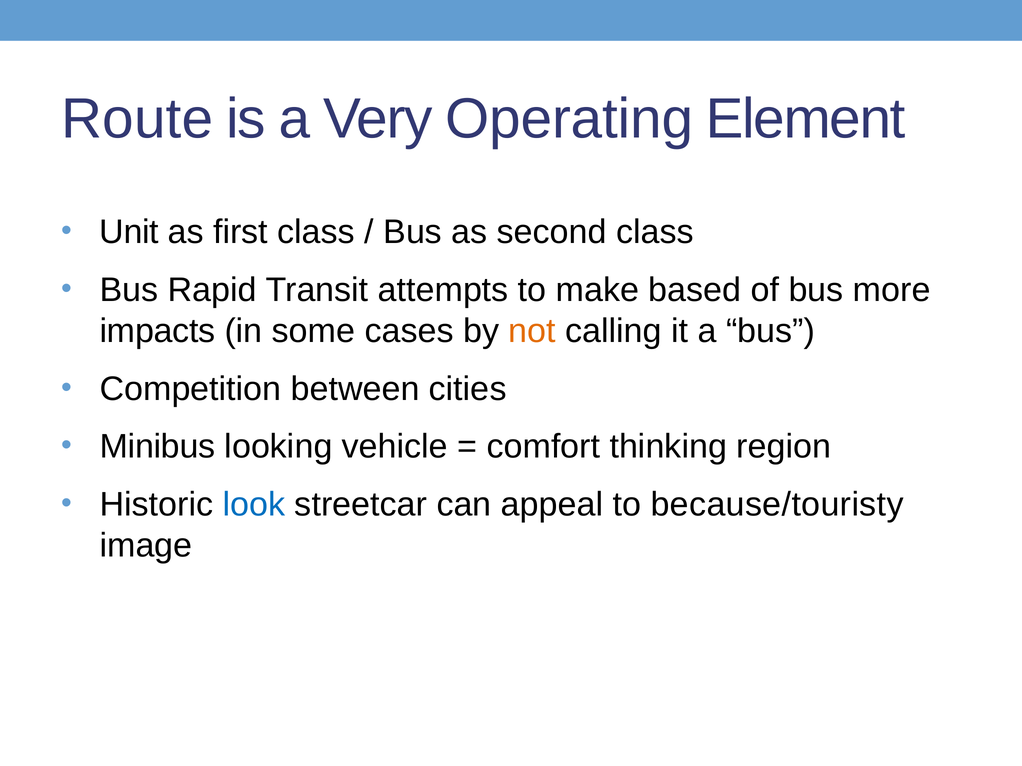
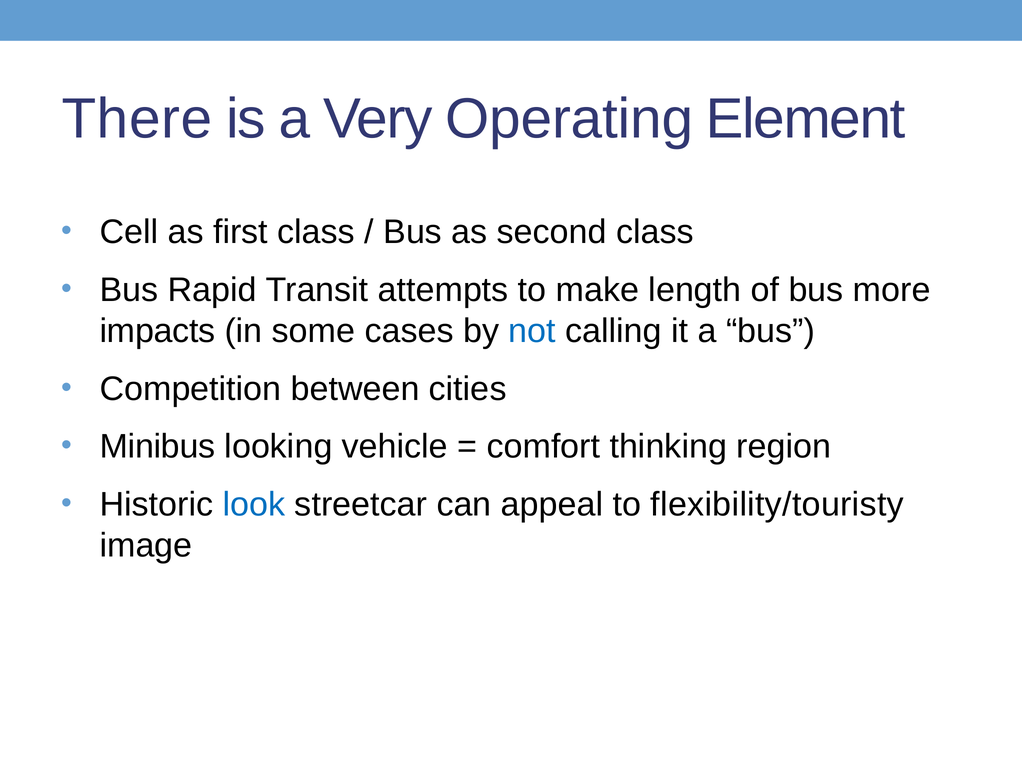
Route: Route -> There (137, 119)
Unit: Unit -> Cell (129, 232)
based: based -> length (695, 290)
not colour: orange -> blue (532, 331)
because/touristy: because/touristy -> flexibility/touristy (777, 505)
